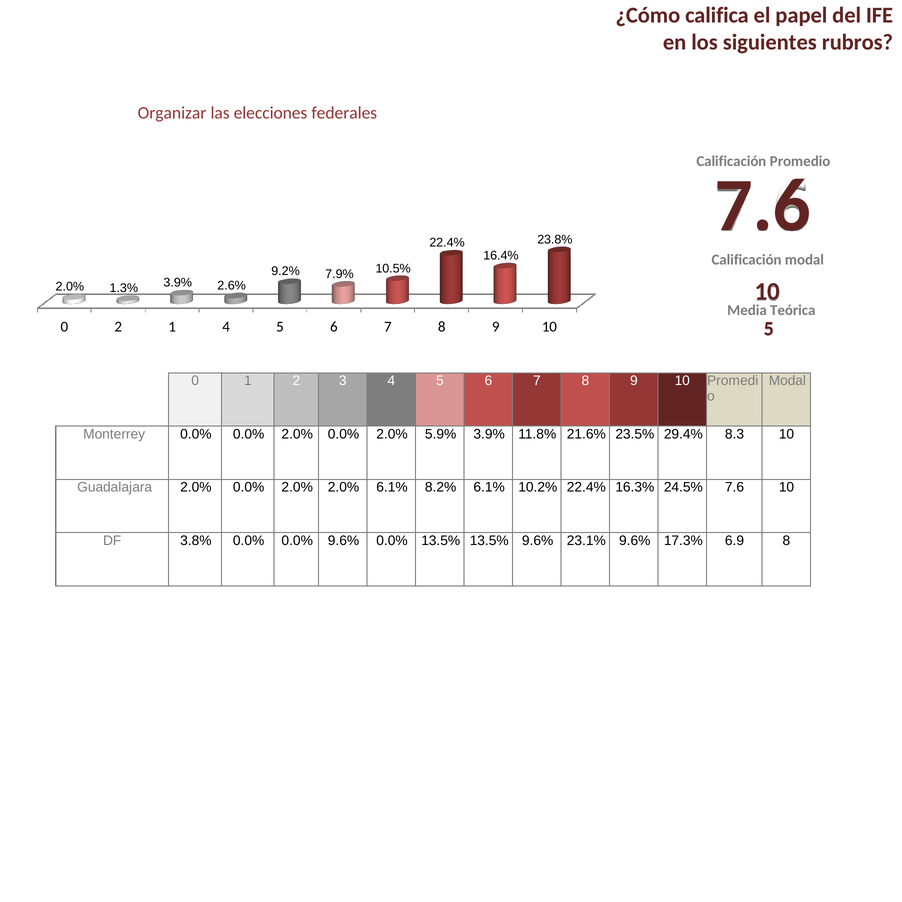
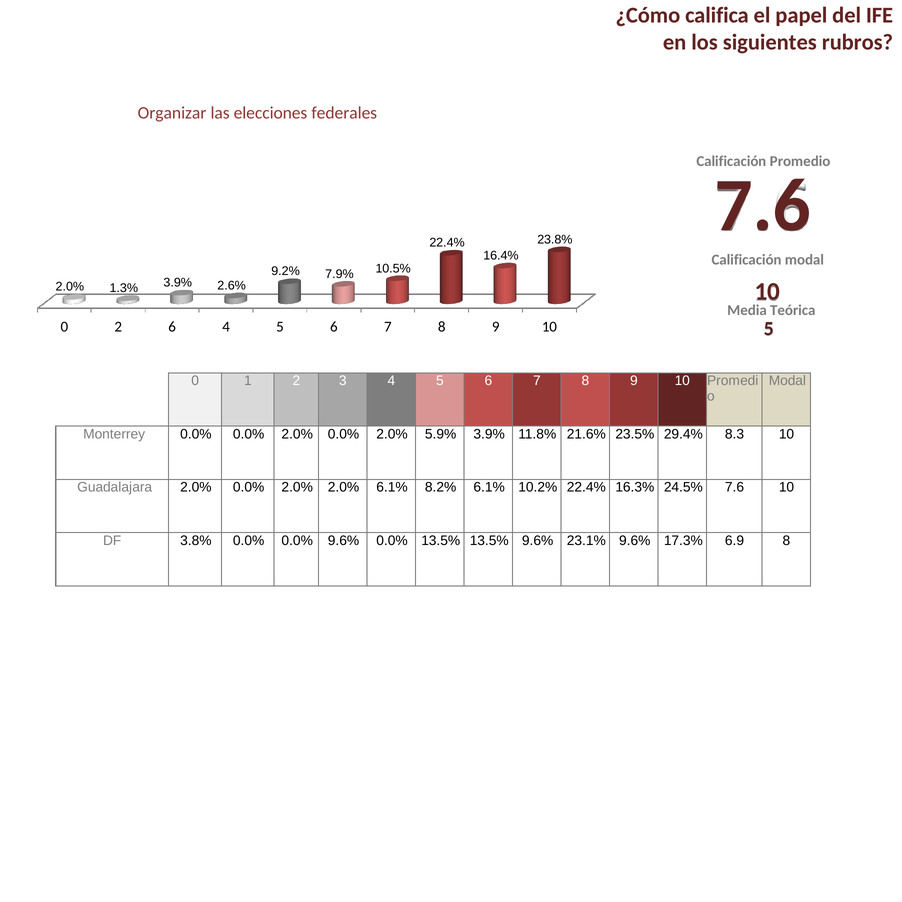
2 1: 1 -> 6 (172, 327)
